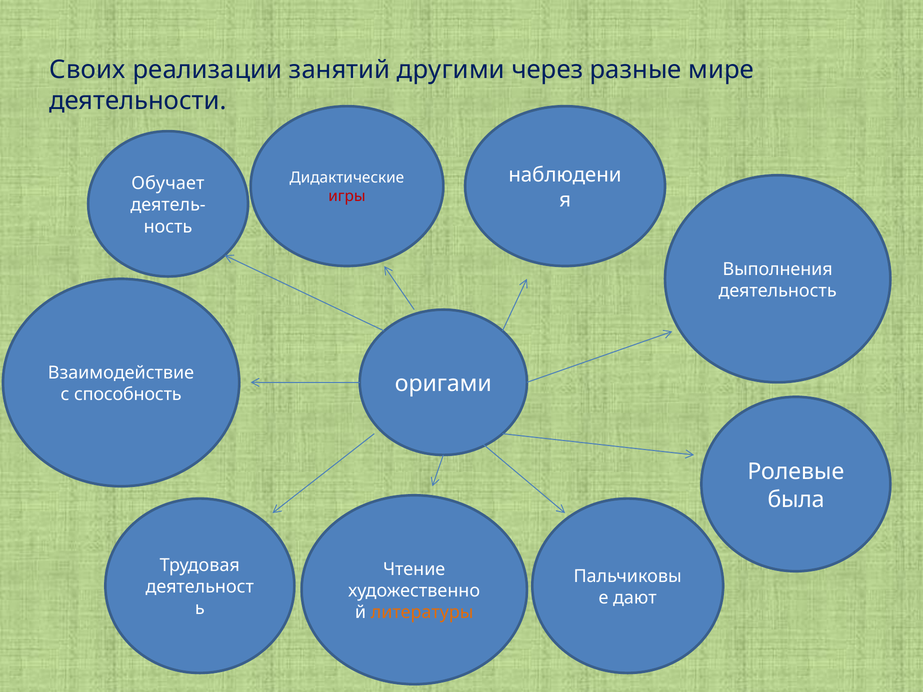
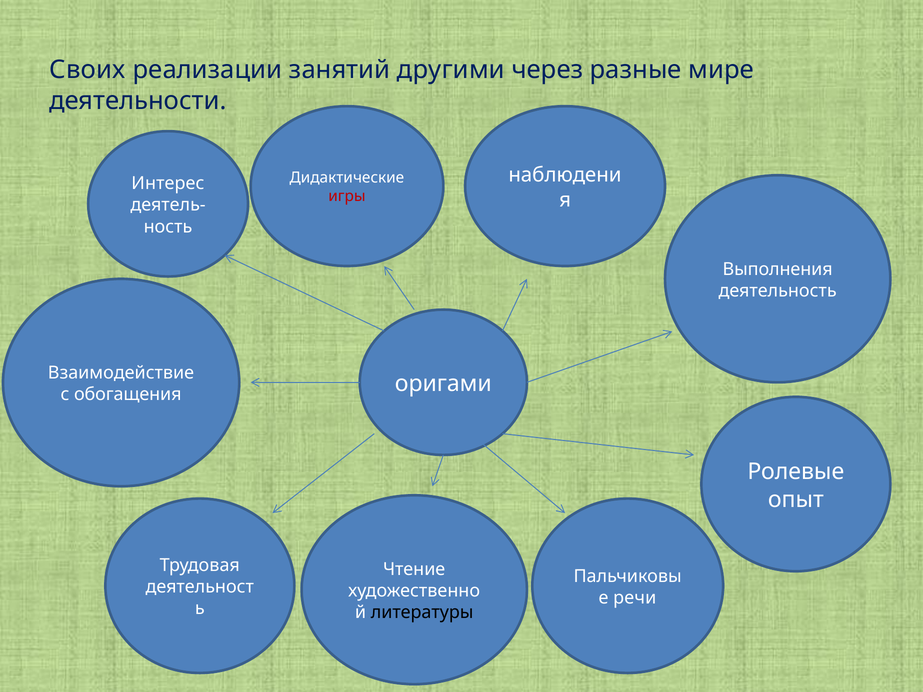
Обучает: Обучает -> Интерес (168, 184)
способность: способность -> обогащения (128, 395)
была: была -> опыт (796, 500)
дают: дают -> речи (635, 598)
литературы colour: orange -> black (422, 613)
